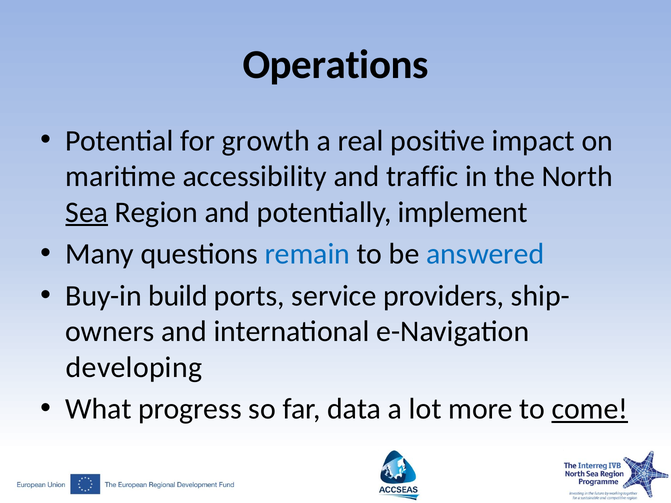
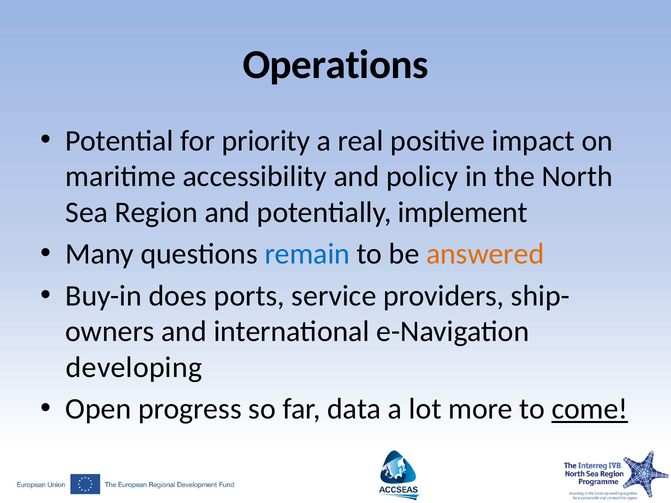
growth: growth -> priority (266, 141)
traffic: traffic -> policy (422, 177)
Sea underline: present -> none (87, 212)
answered colour: blue -> orange (485, 254)
build: build -> does (178, 296)
What: What -> Open (98, 409)
